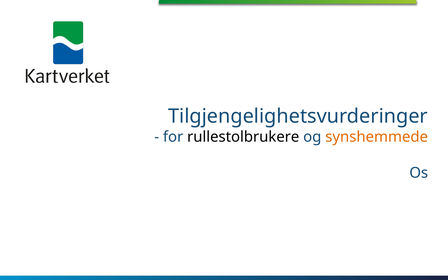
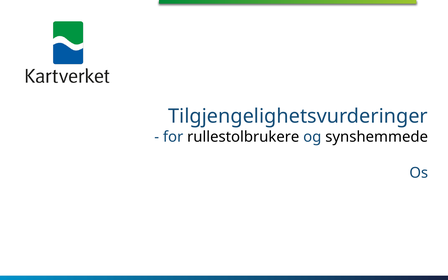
synshemmede colour: orange -> black (377, 137)
